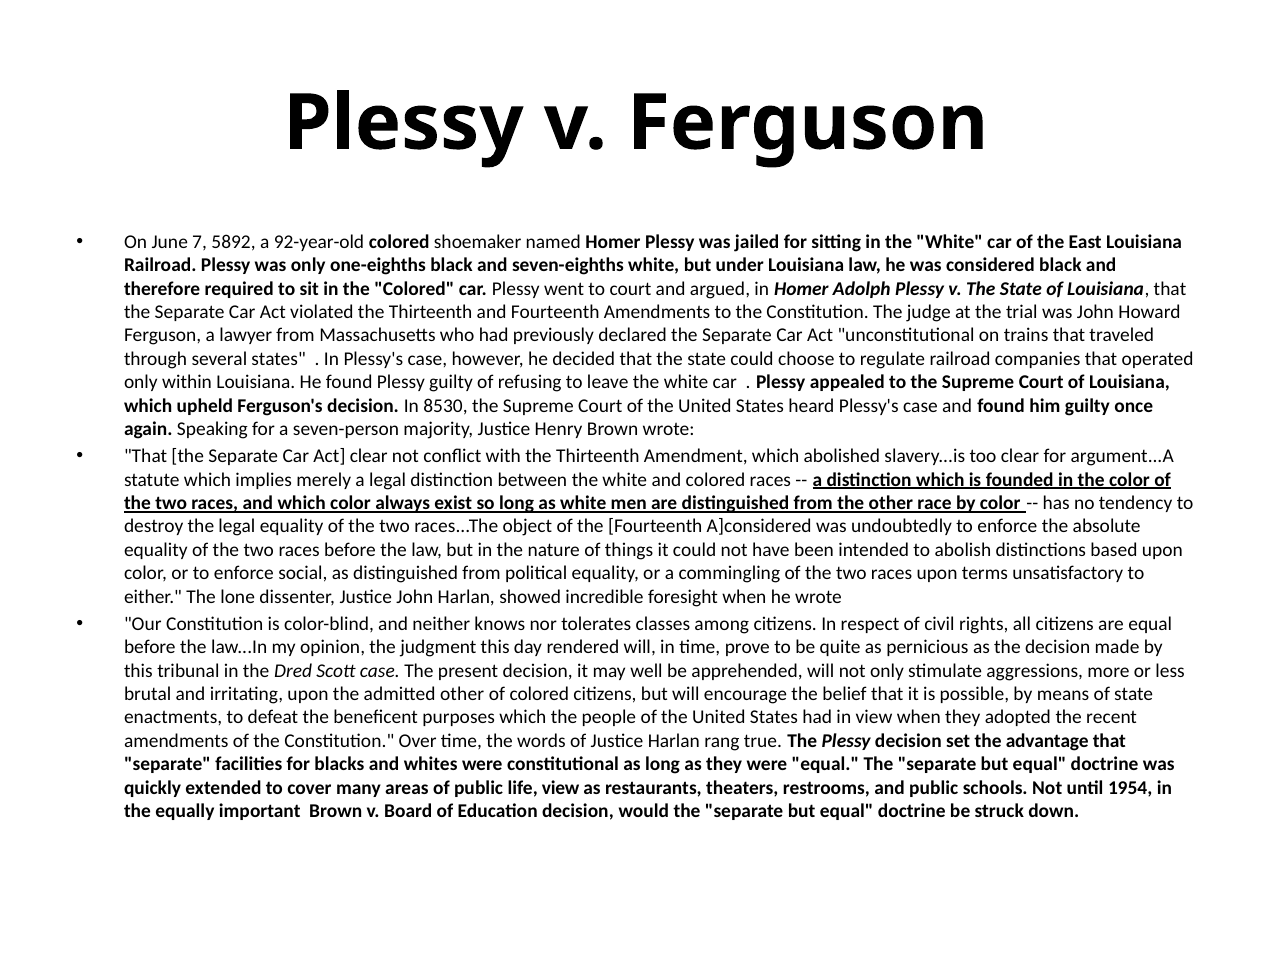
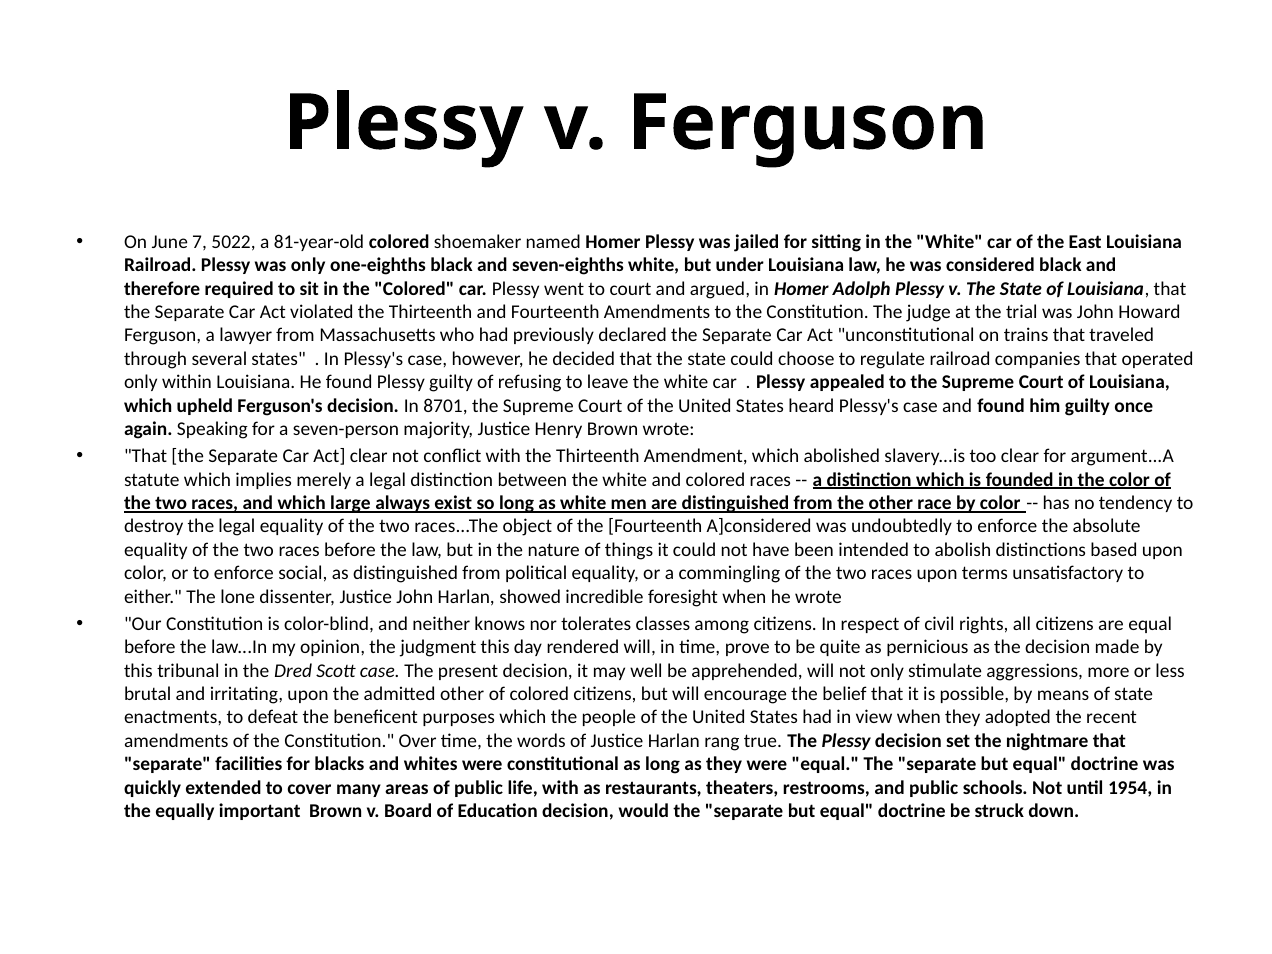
5892: 5892 -> 5022 (234, 242)
92-year-old: 92-year-old -> 81-year-old (319, 242)
8530: 8530 -> 8701 (445, 406)
which color: color -> large (350, 503)
advantage: advantage -> nightmare (1047, 741)
life view: view -> with (560, 788)
